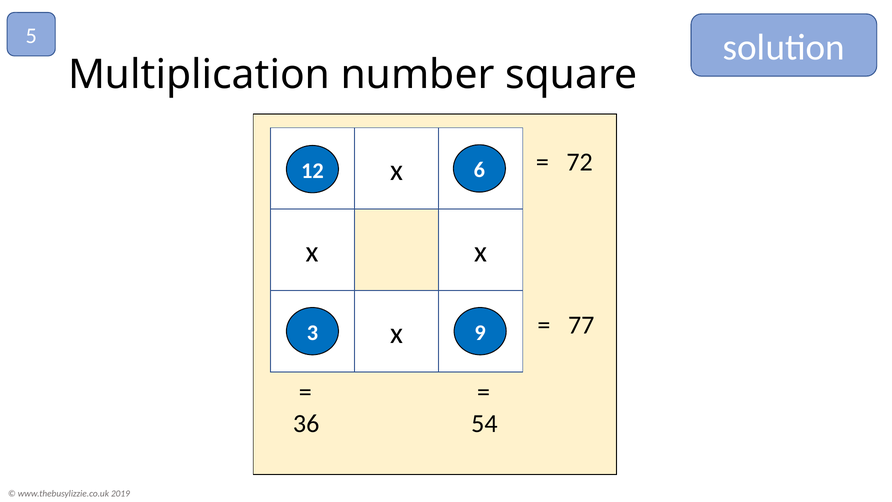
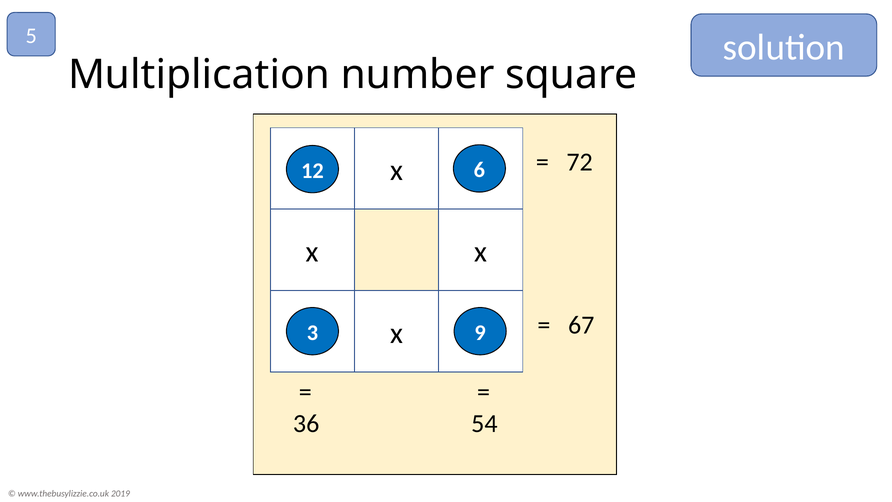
77: 77 -> 67 (581, 325)
